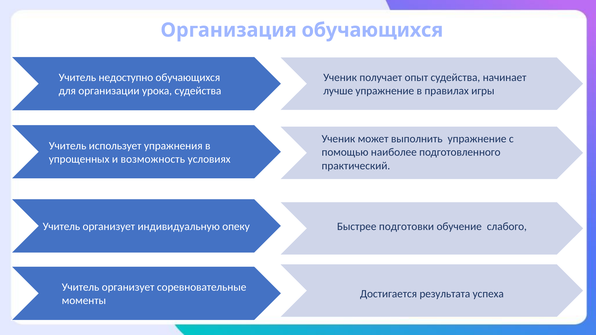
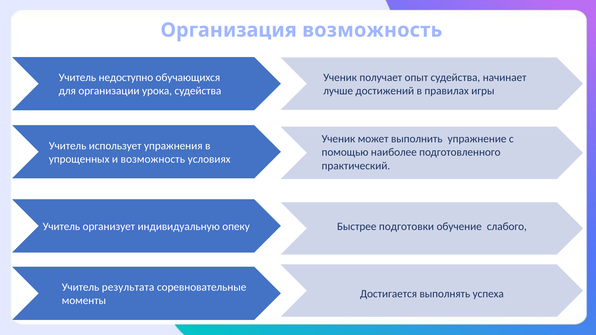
Организация обучающихся: обучающихся -> возможность (372, 30)
лучше упражнение: упражнение -> достижений (385, 91)
организует: организует -> результата (128, 287)
результата: результата -> выполнять (445, 294)
